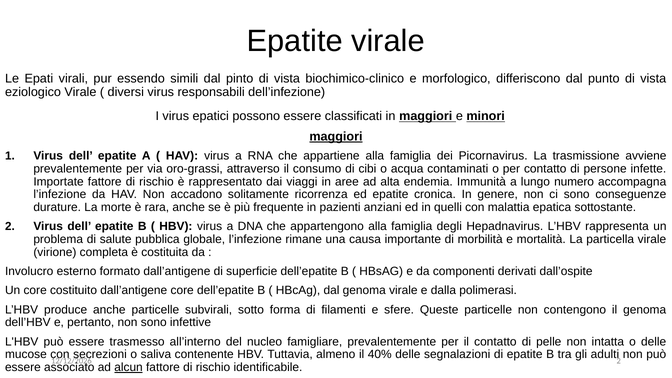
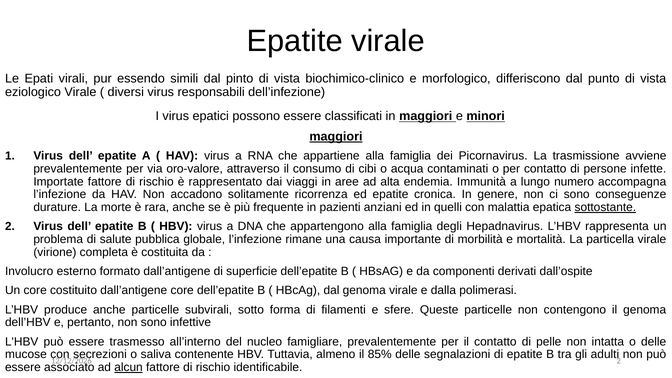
oro-grassi: oro-grassi -> oro-valore (195, 169)
sottostante underline: none -> present (605, 207)
40%: 40% -> 85% (380, 355)
